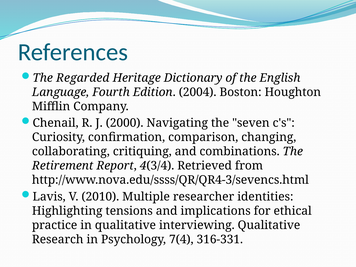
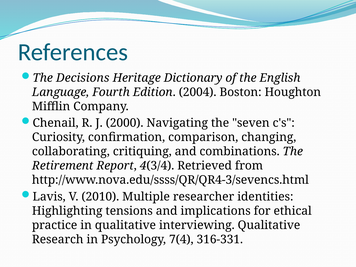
Regarded: Regarded -> Decisions (83, 78)
